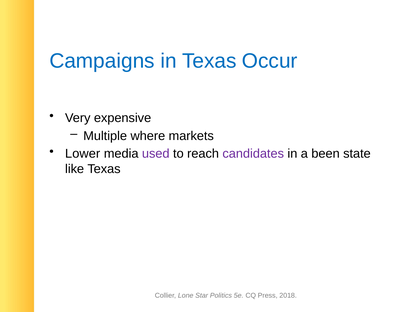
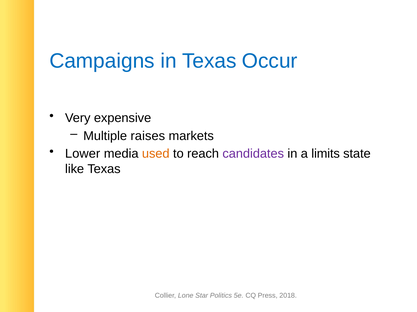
where: where -> raises (148, 136)
used colour: purple -> orange (156, 154)
been: been -> limits (326, 154)
